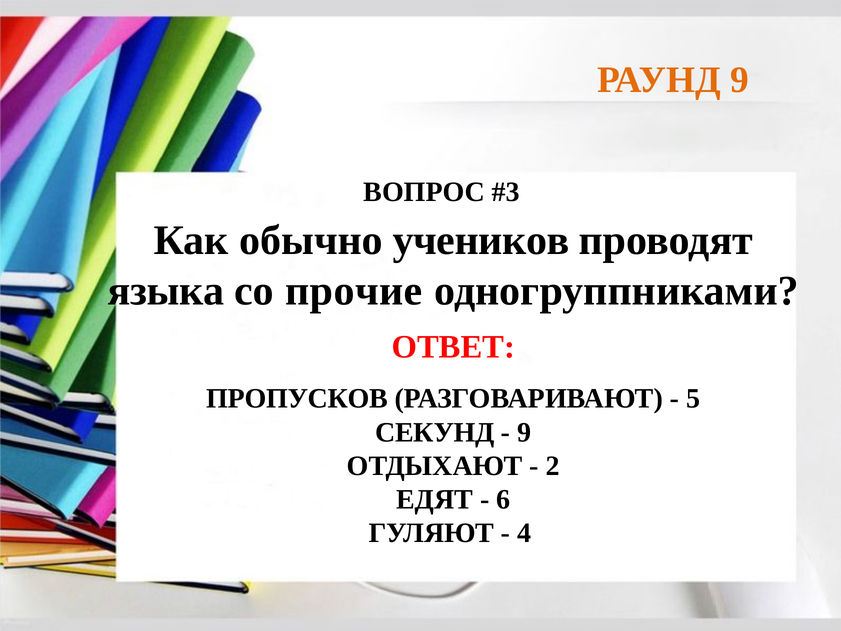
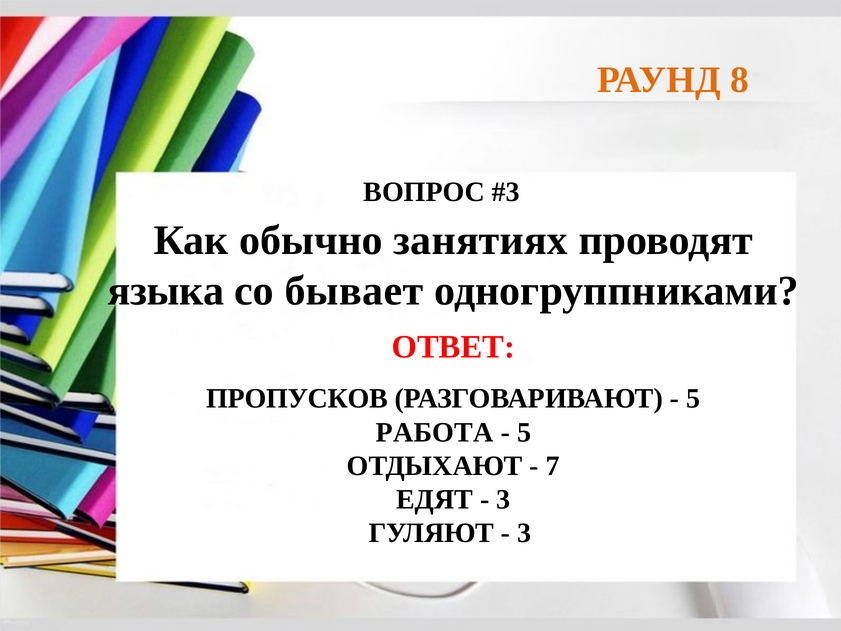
РАУНД 9: 9 -> 8 (740, 80)
учеников: учеников -> занятиях (481, 240)
прочие: прочие -> бывает (354, 291)
СЕКУНД: СЕКУНД -> РАБОТА (435, 432)
9: 9 -> 5 (524, 432)
2: 2 -> 7 (553, 466)
6: 6 -> 3 (503, 499)
4: 4 -> 3 (524, 533)
